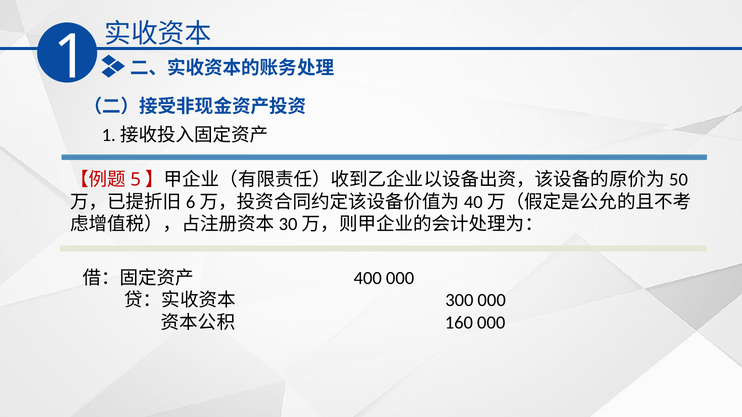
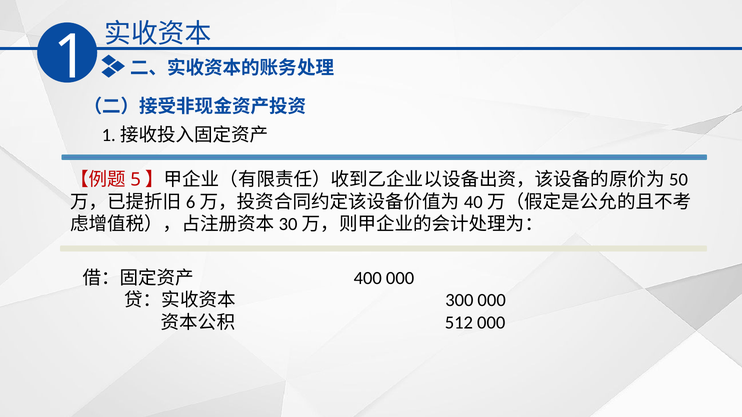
160: 160 -> 512 (459, 323)
